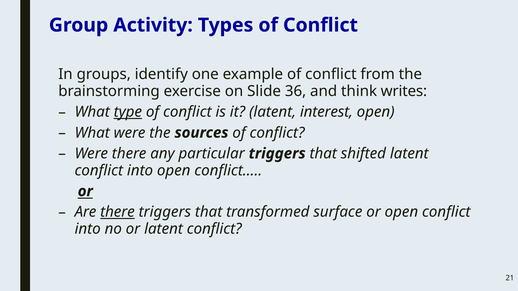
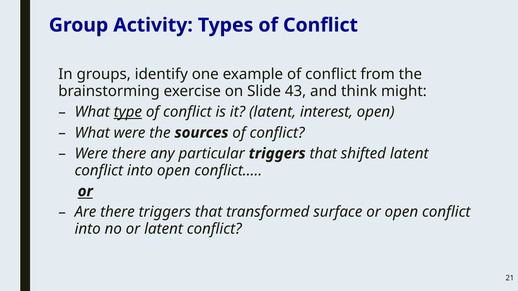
36: 36 -> 43 (296, 91)
writes: writes -> might (404, 91)
there underline: present -> none (117, 212)
